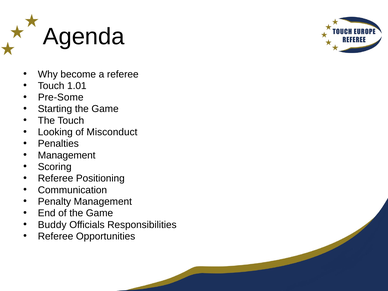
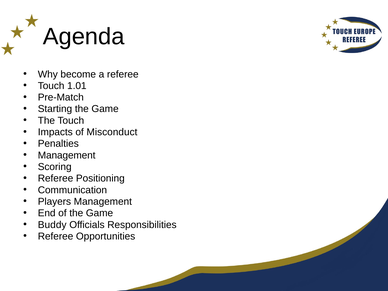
Pre-Some: Pre-Some -> Pre-Match (61, 97)
Looking: Looking -> Impacts (55, 132)
Penalty: Penalty -> Players (54, 202)
